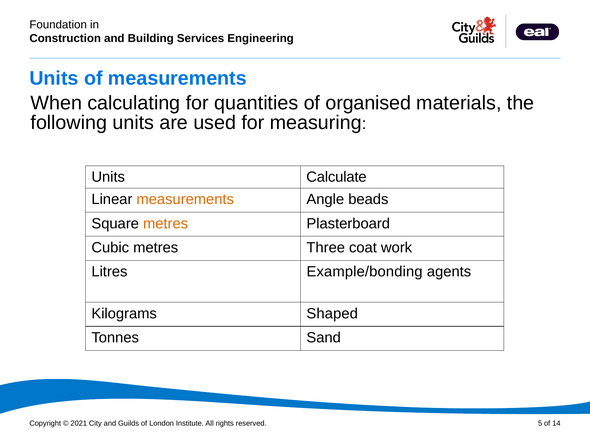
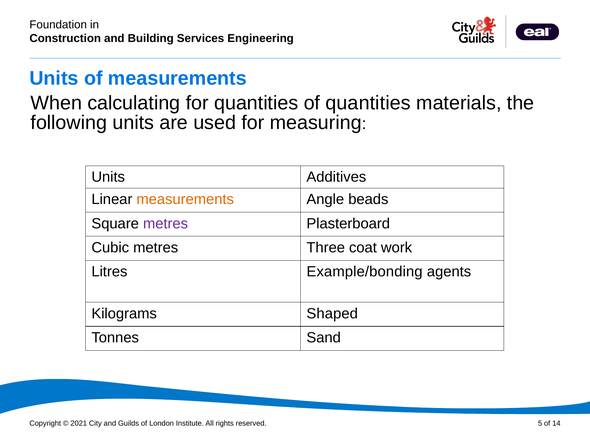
of organised: organised -> quantities (368, 103)
Calculate: Calculate -> Additives (336, 177)
metres colour: orange -> purple (166, 223)
